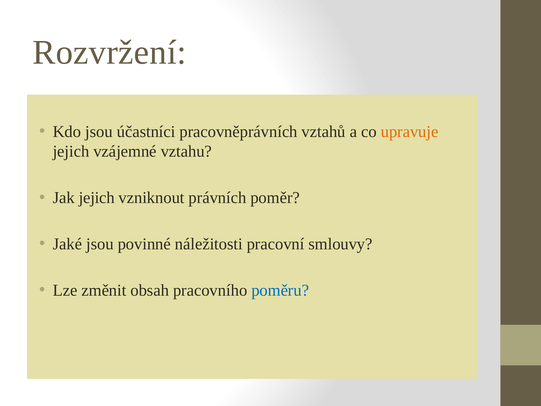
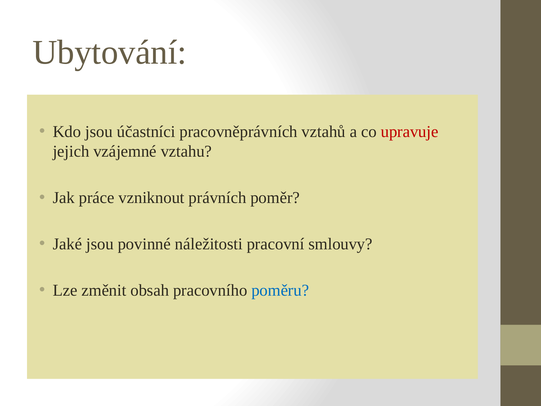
Rozvržení: Rozvržení -> Ubytování (110, 52)
upravuje colour: orange -> red (410, 132)
Jak jejich: jejich -> práce (97, 198)
